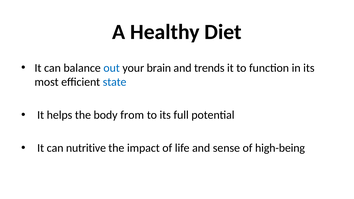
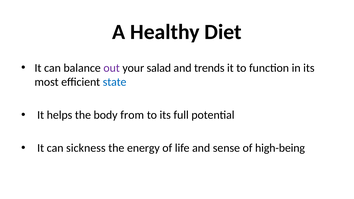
out colour: blue -> purple (112, 68)
brain: brain -> salad (159, 68)
nutritive: nutritive -> sickness (86, 148)
impact: impact -> energy (143, 148)
